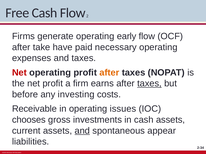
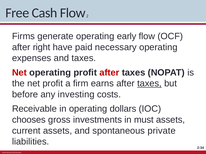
take: take -> right (42, 47)
after colour: orange -> red (109, 73)
issues: issues -> dollars (123, 109)
in cash: cash -> must (144, 120)
and underline: present -> none (82, 131)
appear: appear -> private (162, 131)
